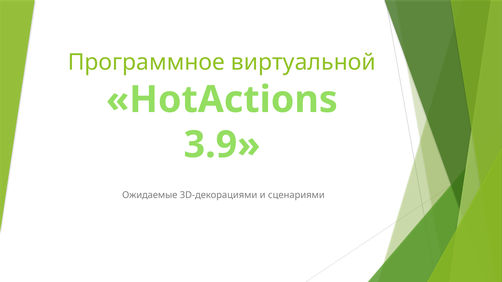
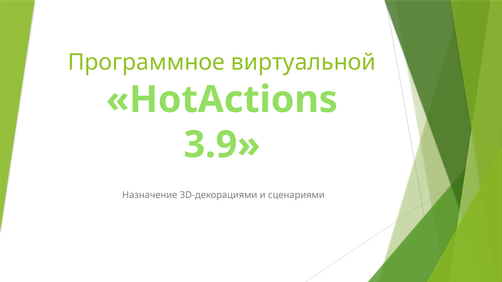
Ожидаемые: Ожидаемые -> Назначение (150, 195)
